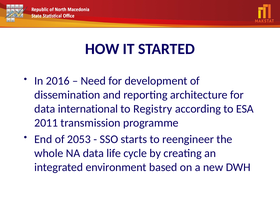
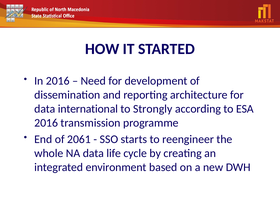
Registry: Registry -> Strongly (153, 109)
2011: 2011 -> 2016 (46, 123)
2053: 2053 -> 2061 (79, 139)
